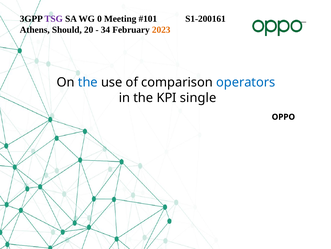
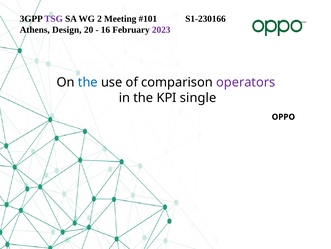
0: 0 -> 2 (100, 19)
S1-200161: S1-200161 -> S1-230166 (205, 19)
Should: Should -> Design (67, 30)
34: 34 -> 16 (105, 30)
2023 colour: orange -> purple (161, 30)
operators colour: blue -> purple (246, 82)
